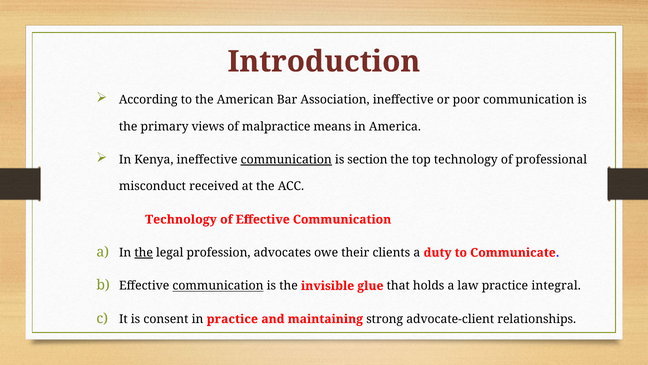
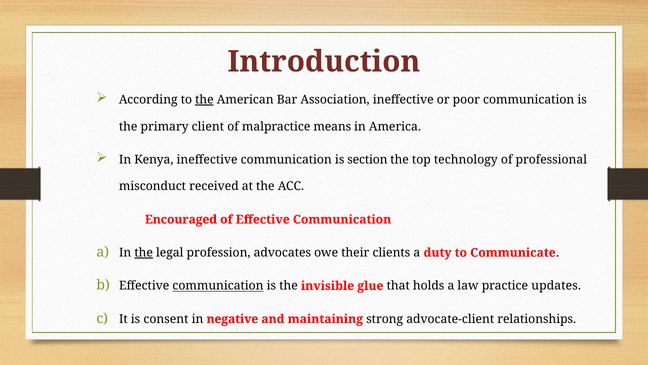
the underline: none -> present (204, 100)
views: views -> client (208, 126)
communication underline: present -> none (286, 159)
Technology: Technology -> Encouraged (181, 219)
integral: integral -> updates (556, 286)
in practice: practice -> negative (232, 319)
